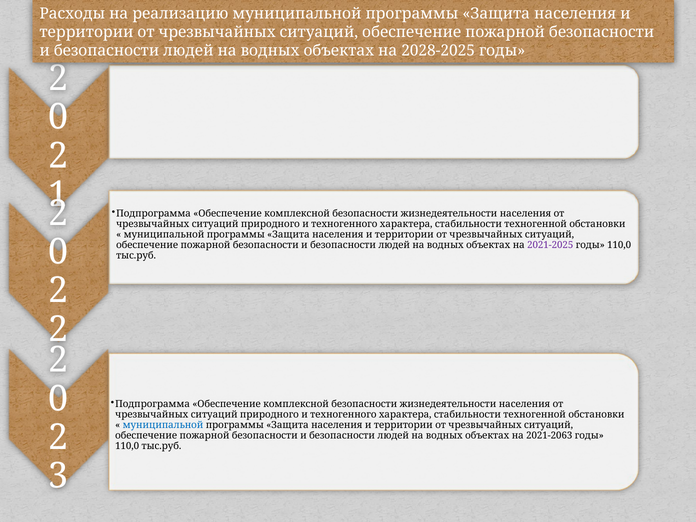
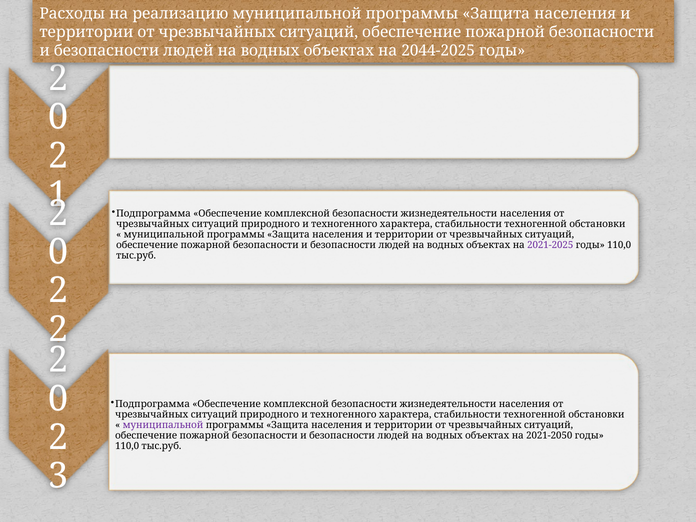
2028-2025: 2028-2025 -> 2044-2025 (438, 51)
муниципальной colour: blue -> purple (163, 425)
2021-2063: 2021-2063 -> 2021-2050 (549, 435)
